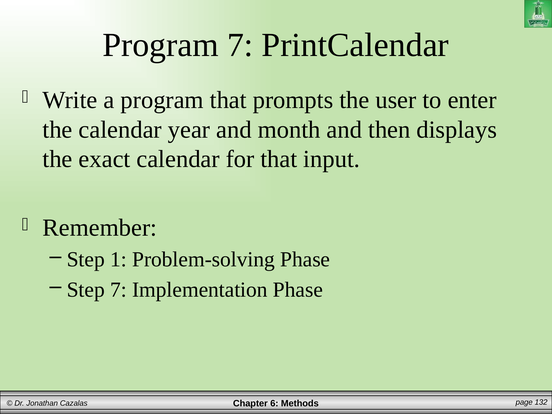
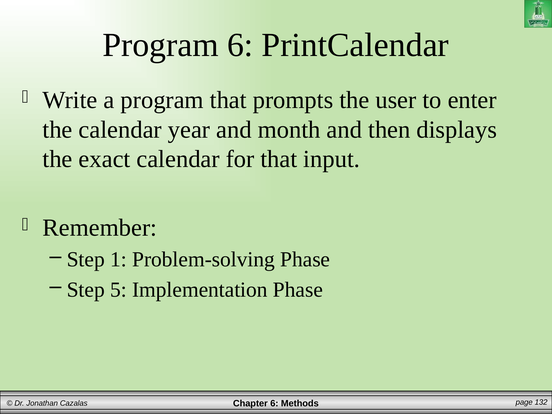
Program 7: 7 -> 6 (240, 45)
Step 7: 7 -> 5 (118, 290)
